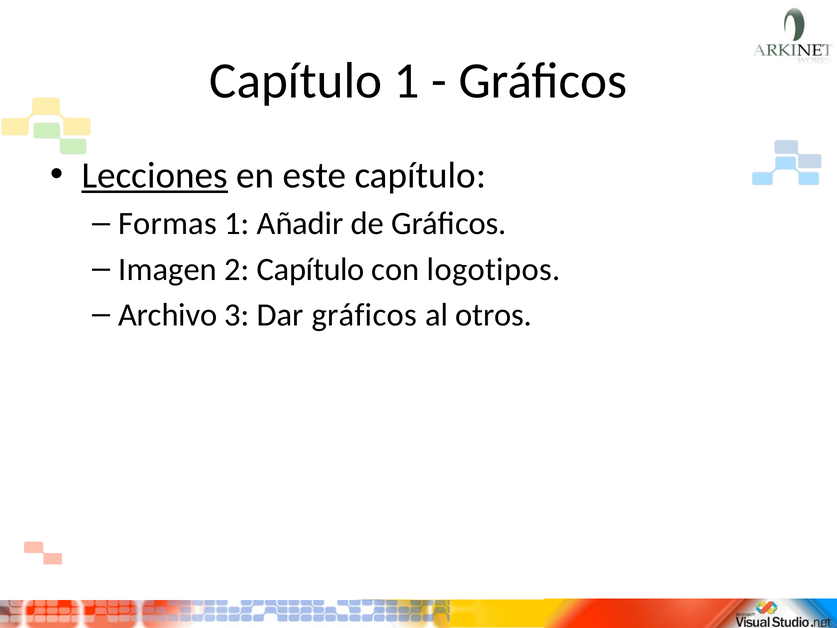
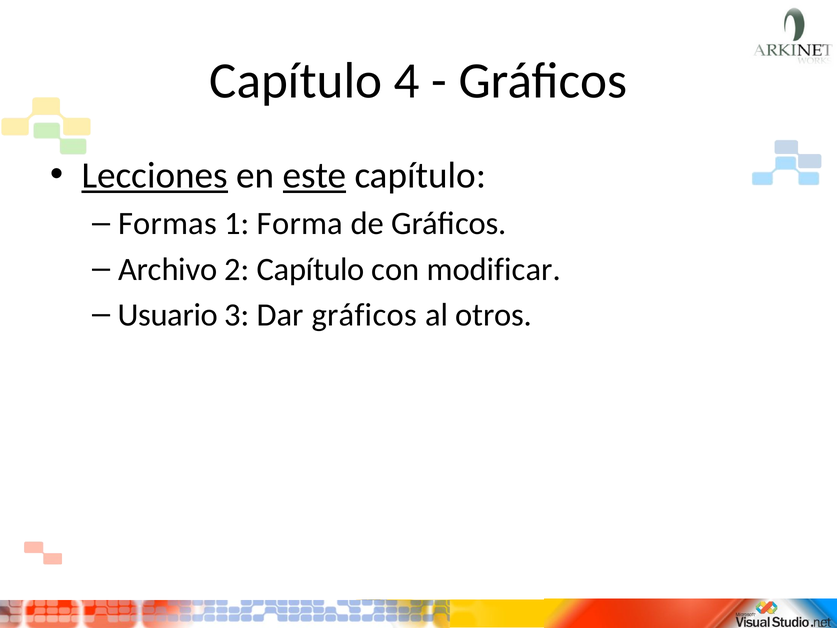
Capítulo 1: 1 -> 4 (407, 81)
este underline: none -> present (315, 176)
Añadir: Añadir -> Forma (300, 224)
Imagen: Imagen -> Archivo (168, 269)
logotipos: logotipos -> modificar (494, 269)
Archivo: Archivo -> Usuario (168, 315)
